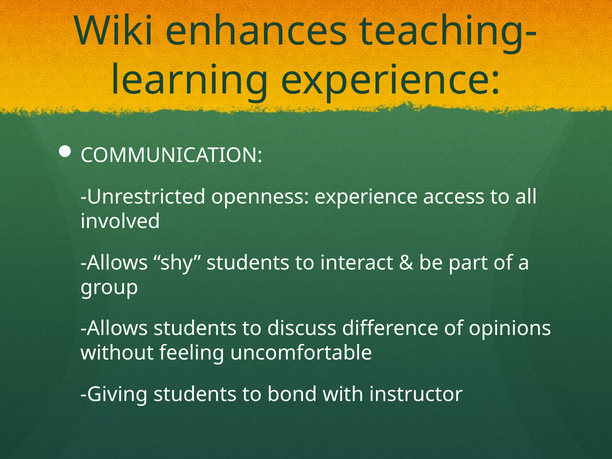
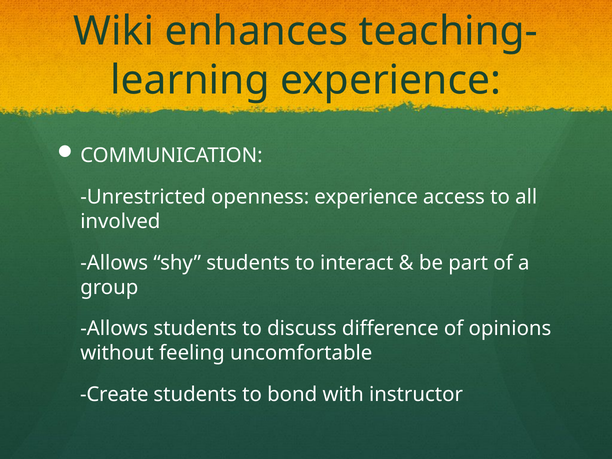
Giving: Giving -> Create (114, 395)
